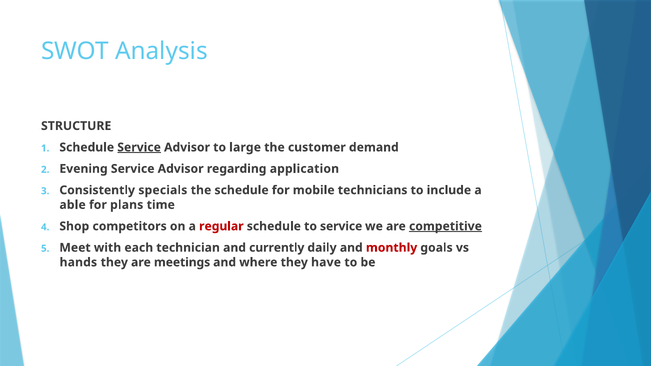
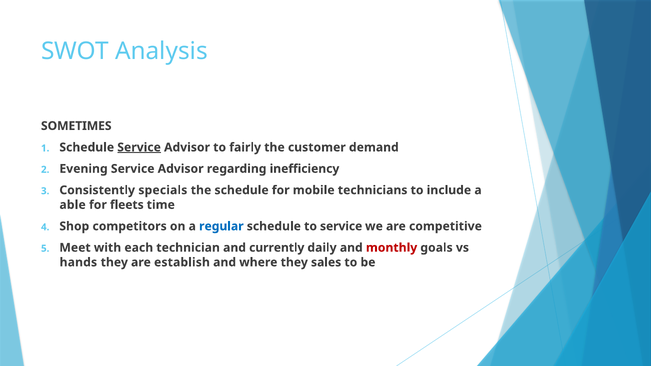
STRUCTURE: STRUCTURE -> SOMETIMES (76, 126)
large: large -> fairly (245, 147)
application: application -> inefficiency (304, 169)
plans: plans -> fleets (127, 205)
regular colour: red -> blue (221, 226)
competitive underline: present -> none (445, 226)
meetings: meetings -> establish (182, 262)
have: have -> sales (326, 262)
